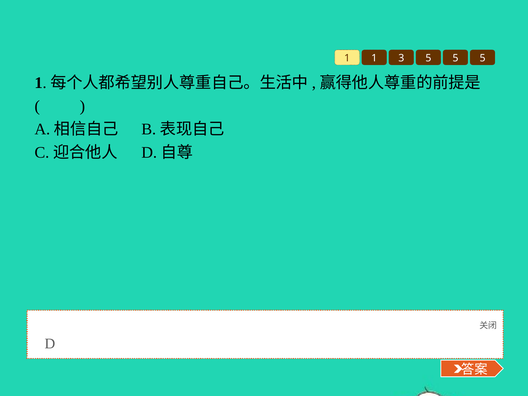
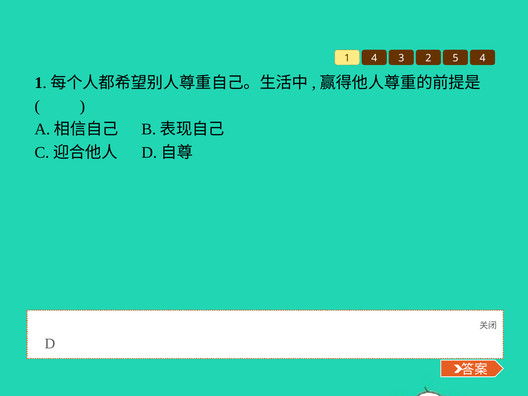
1 1: 1 -> 4 (374, 58)
3 5: 5 -> 2 (428, 58)
5: 5 -> 4 (483, 58)
